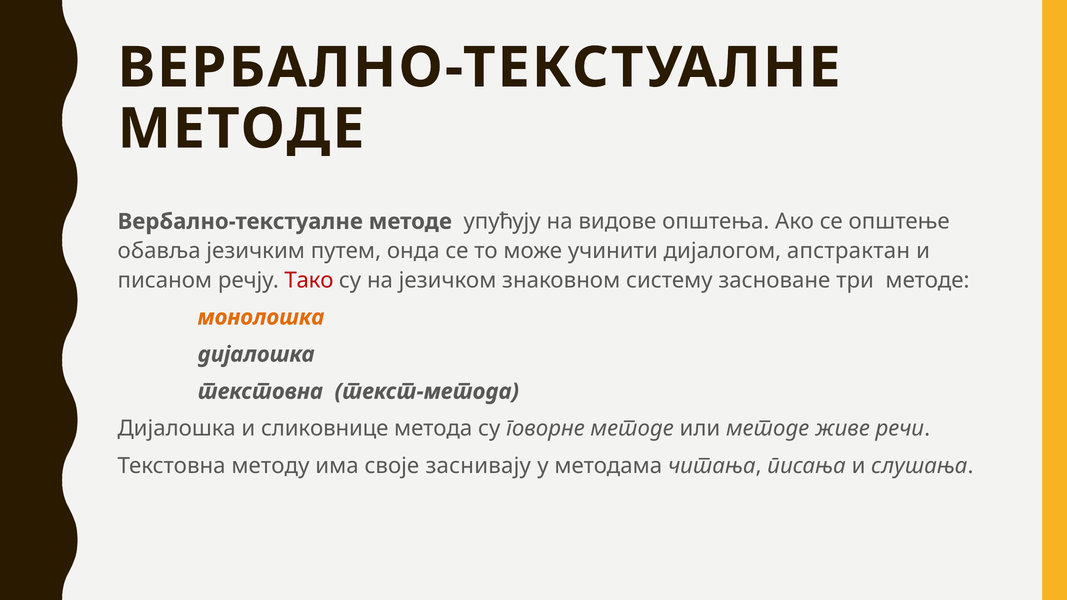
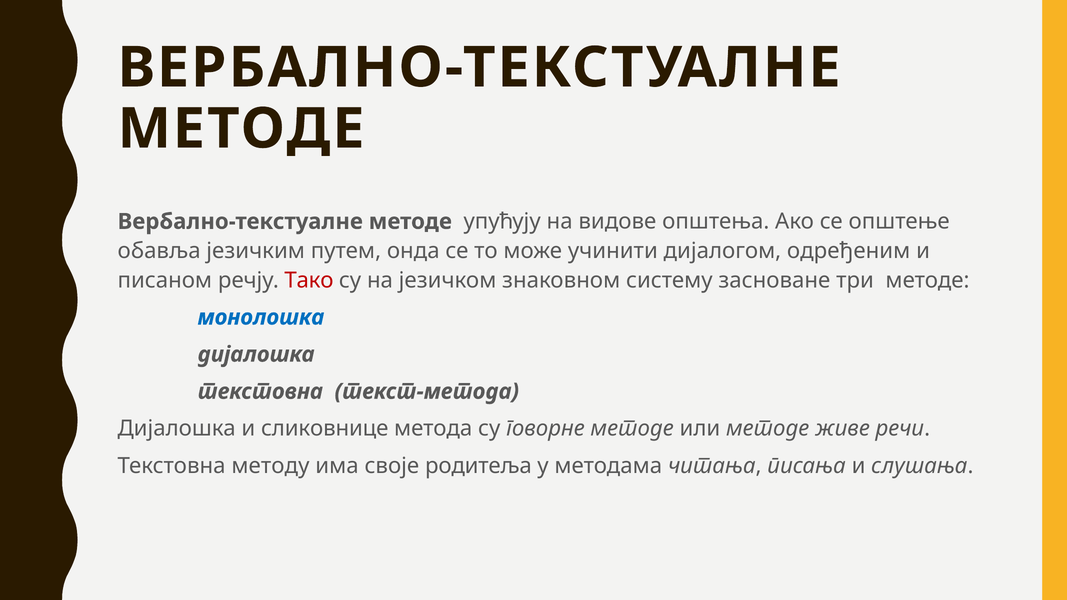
апстрактан: апстрактан -> одређеним (849, 251)
монолошка colour: orange -> blue (261, 317)
заснивају: заснивају -> родитеља (478, 466)
